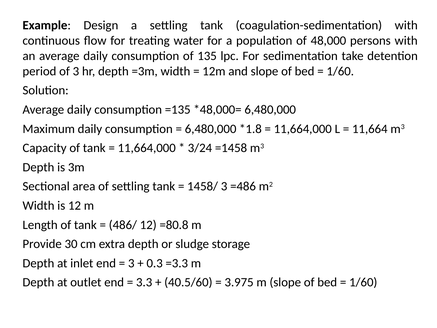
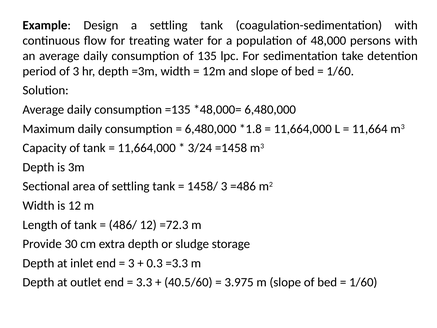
=80.8: =80.8 -> =72.3 (174, 225)
